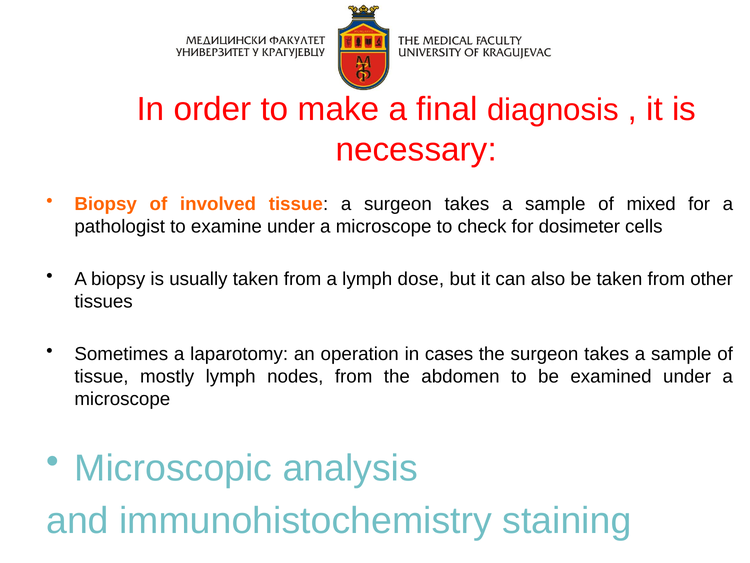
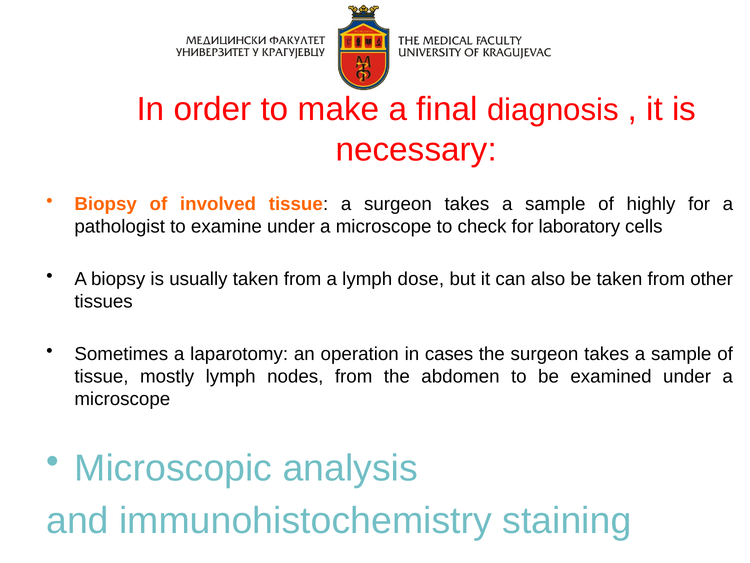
mixed: mixed -> highly (651, 204)
dosimeter: dosimeter -> laboratory (579, 226)
